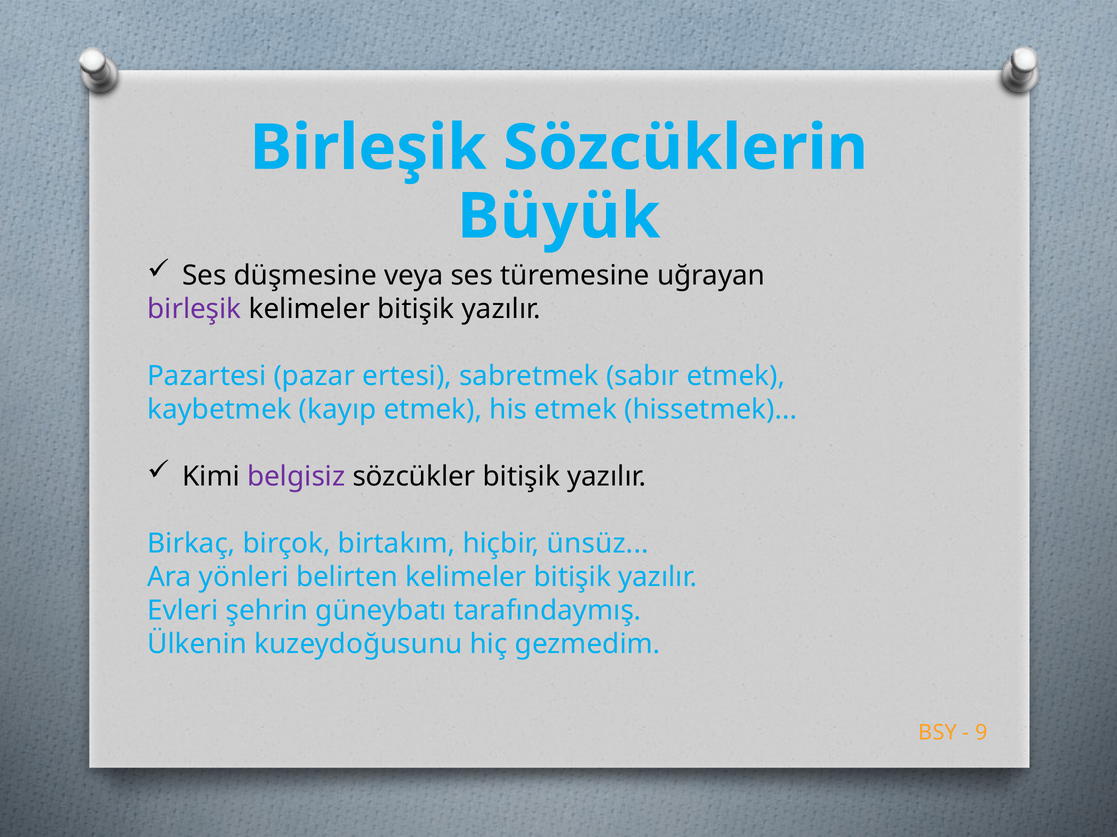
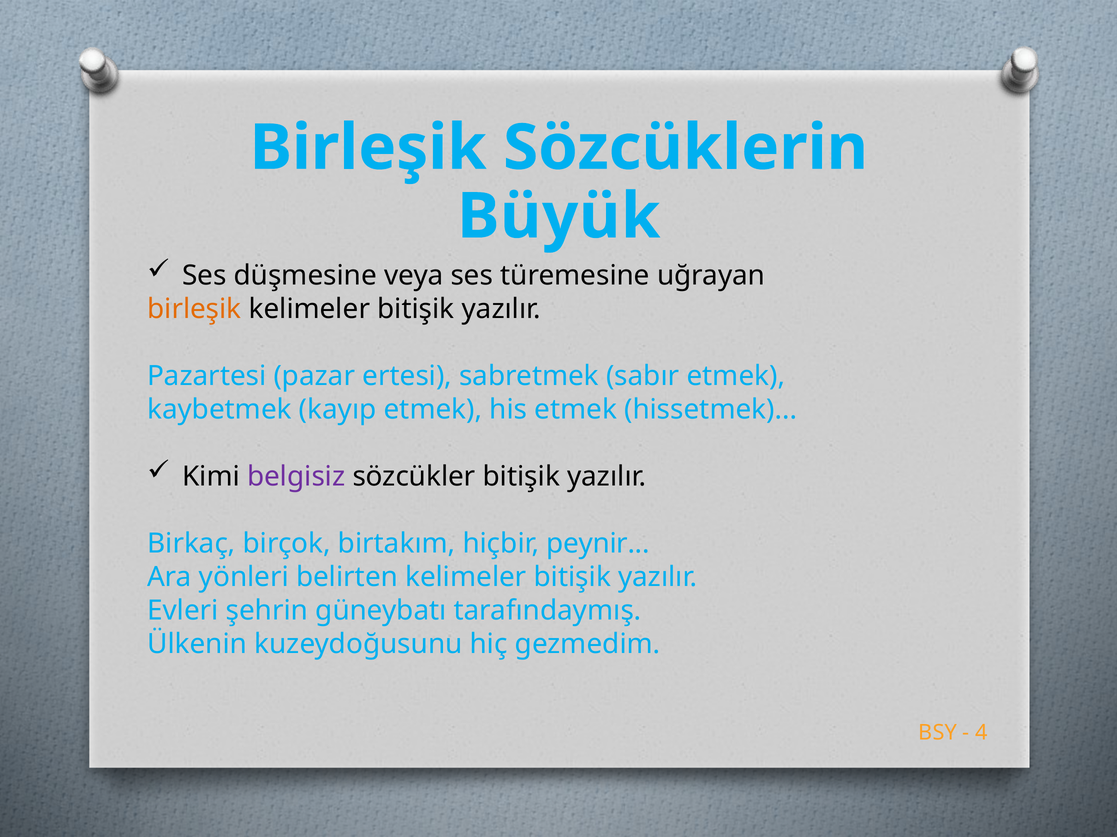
birleşik colour: purple -> orange (194, 310)
ünsüz: ünsüz -> peynir (598, 544)
9: 9 -> 4 (981, 733)
